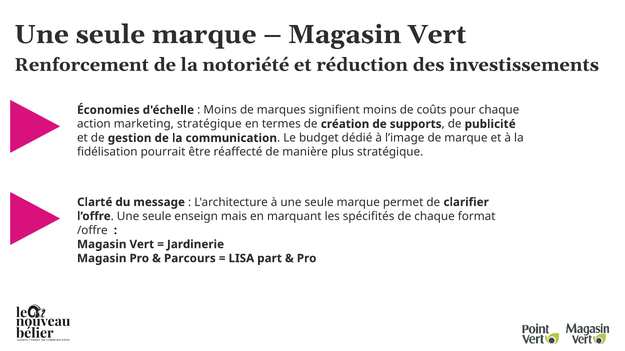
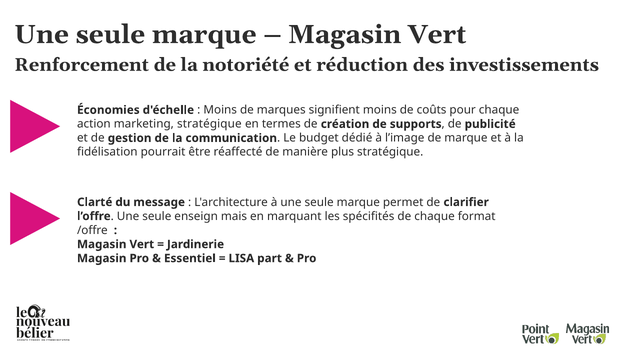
Parcours: Parcours -> Essentiel (190, 259)
